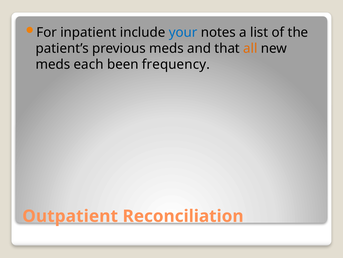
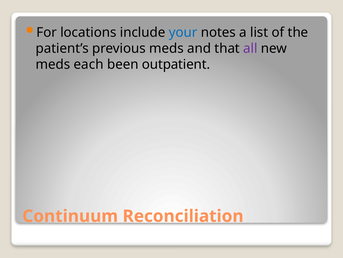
inpatient: inpatient -> locations (88, 32)
all colour: orange -> purple (250, 48)
frequency: frequency -> outpatient (176, 64)
Outpatient: Outpatient -> Continuum (70, 216)
